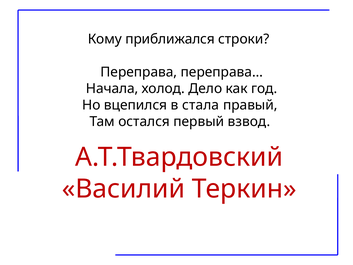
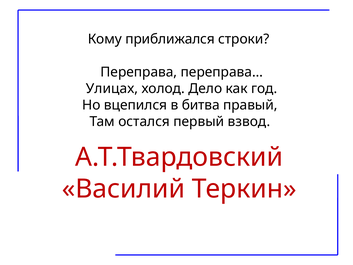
Начала: Начала -> Улицах (112, 89)
стала: стала -> битва (201, 105)
